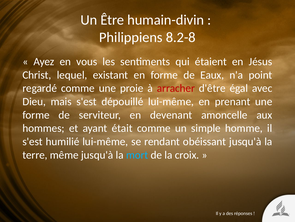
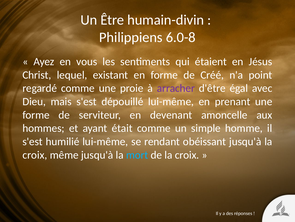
8.2-8: 8.2-8 -> 6.0-8 (181, 37)
Eaux: Eaux -> Créé (212, 75)
arracher colour: red -> purple (176, 88)
terre: terre -> croix (35, 154)
